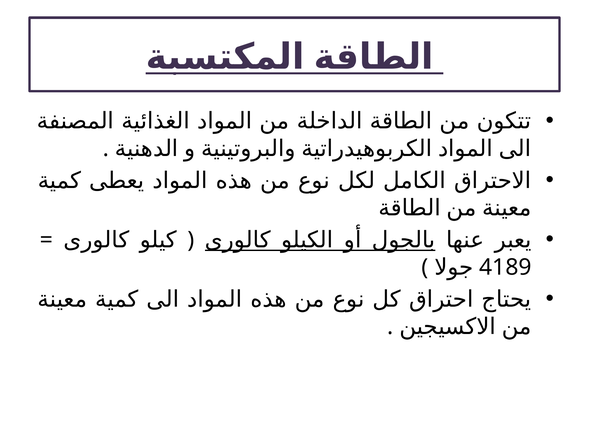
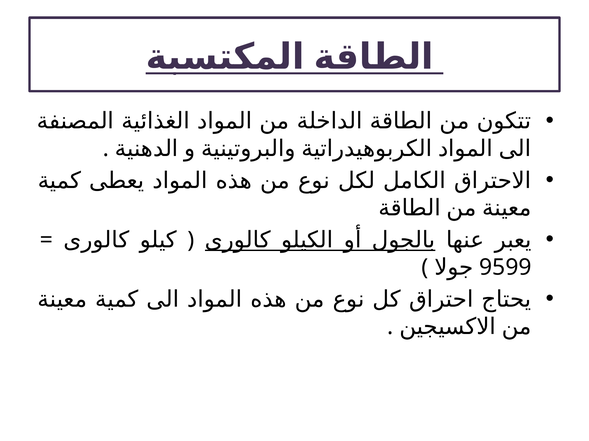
4189: 4189 -> 9599 (505, 268)
